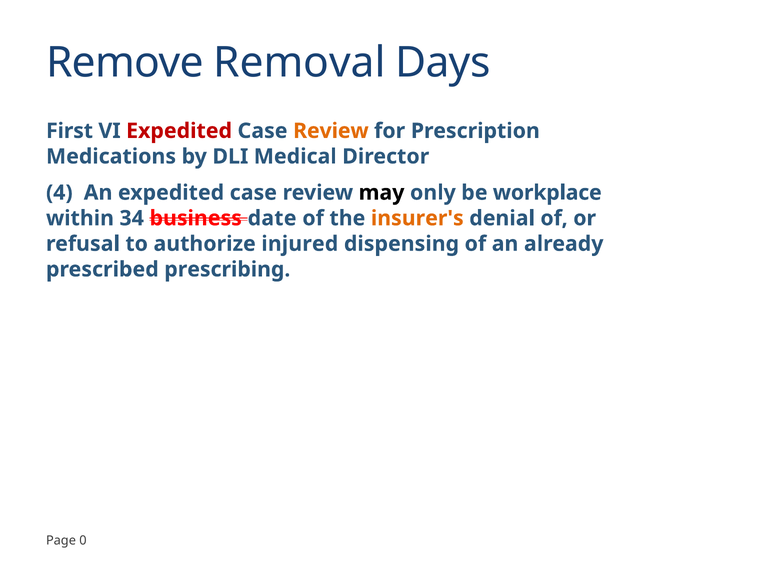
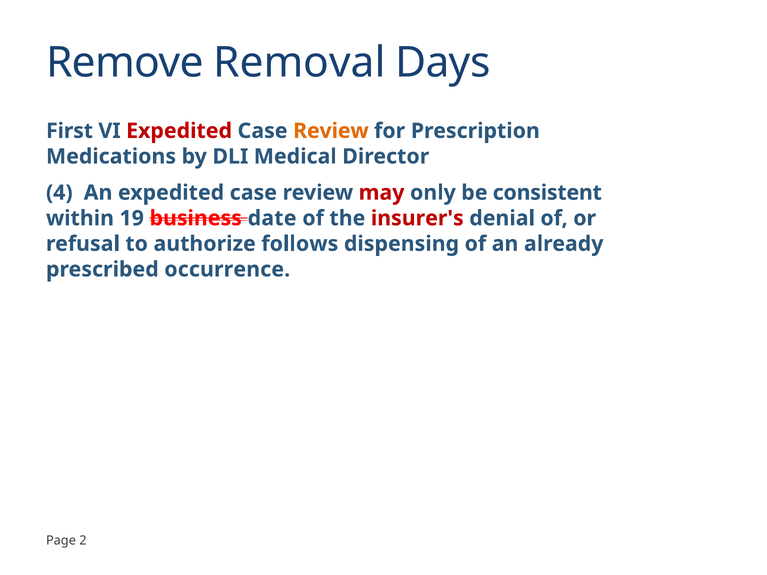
may colour: black -> red (382, 193)
workplace: workplace -> consistent (547, 193)
34: 34 -> 19 (132, 218)
insurer's colour: orange -> red (417, 218)
injured: injured -> follows (300, 244)
prescribing: prescribing -> occurrence (227, 270)
0: 0 -> 2 (83, 541)
